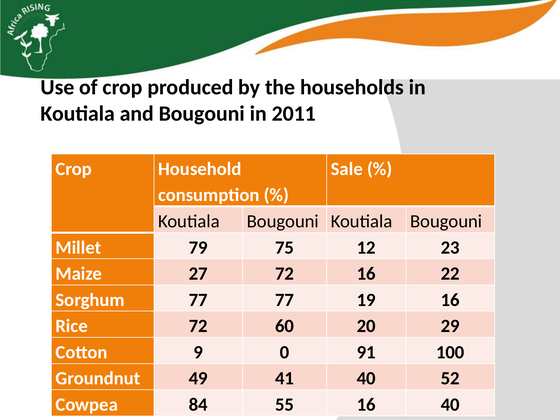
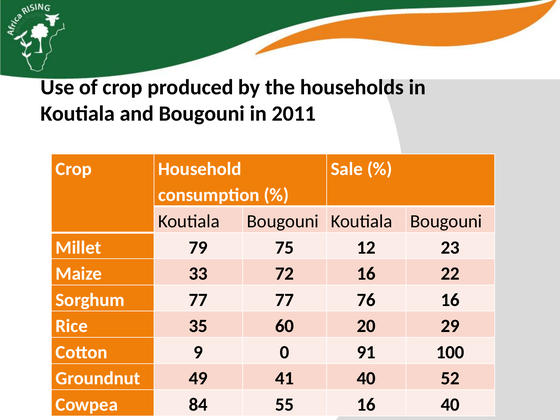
27: 27 -> 33 (198, 274)
19: 19 -> 76 (366, 300)
Rice 72: 72 -> 35 (198, 326)
